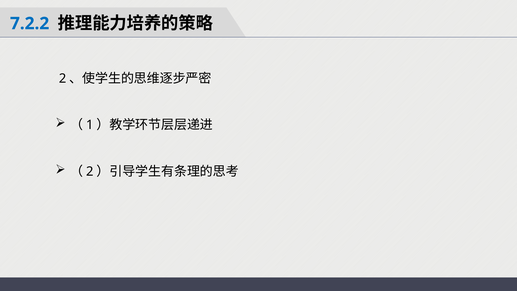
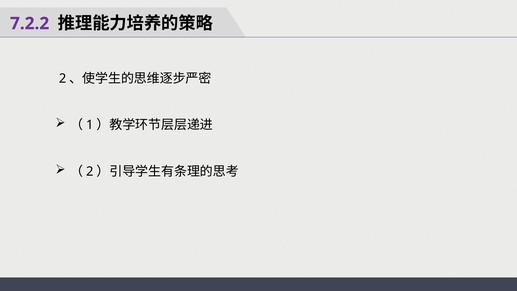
7.2.2 colour: blue -> purple (30, 24)
